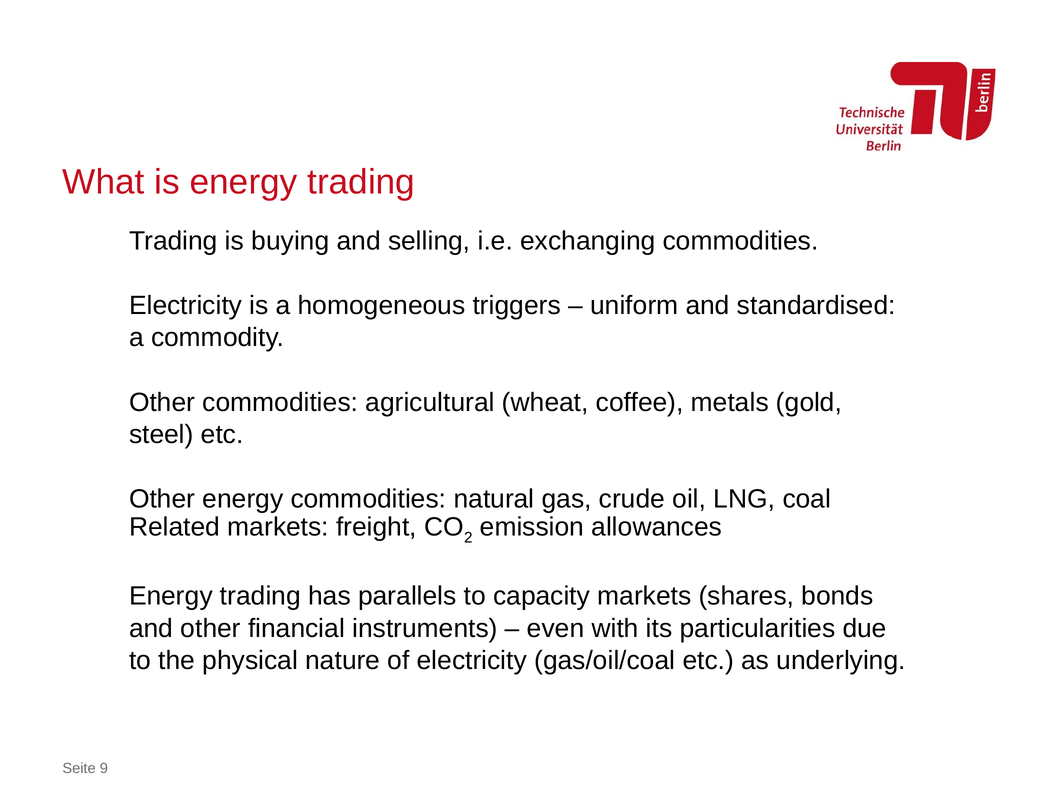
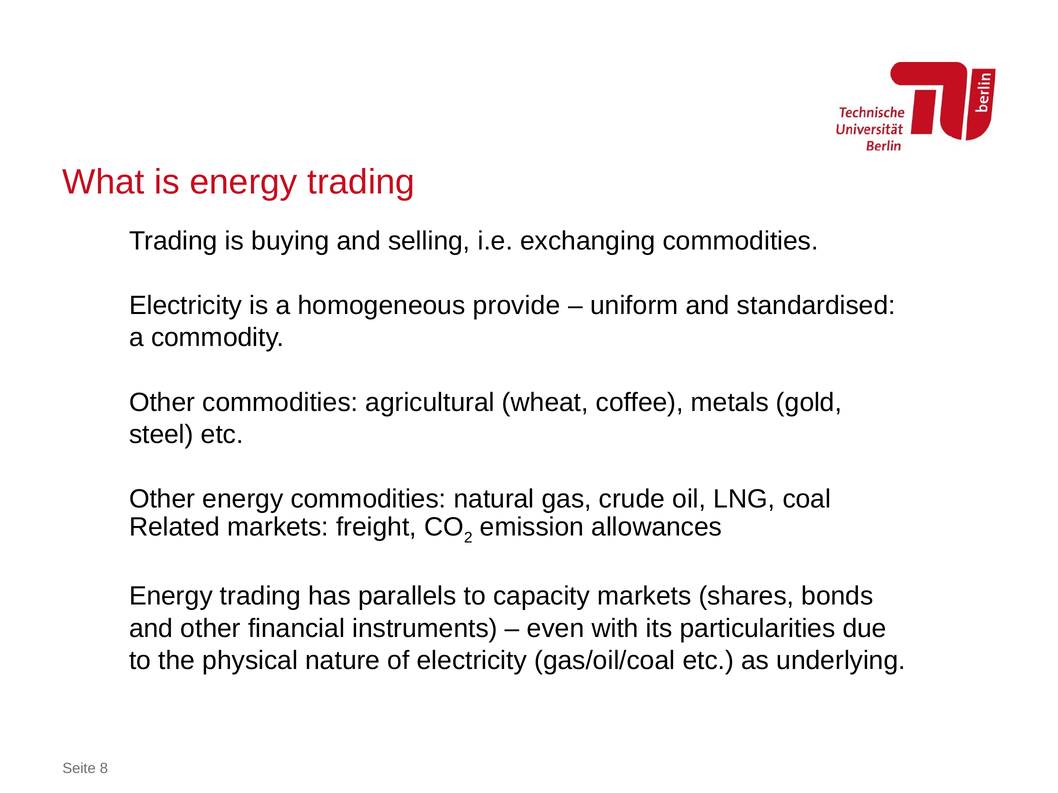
triggers: triggers -> provide (517, 306)
9: 9 -> 8 (104, 769)
